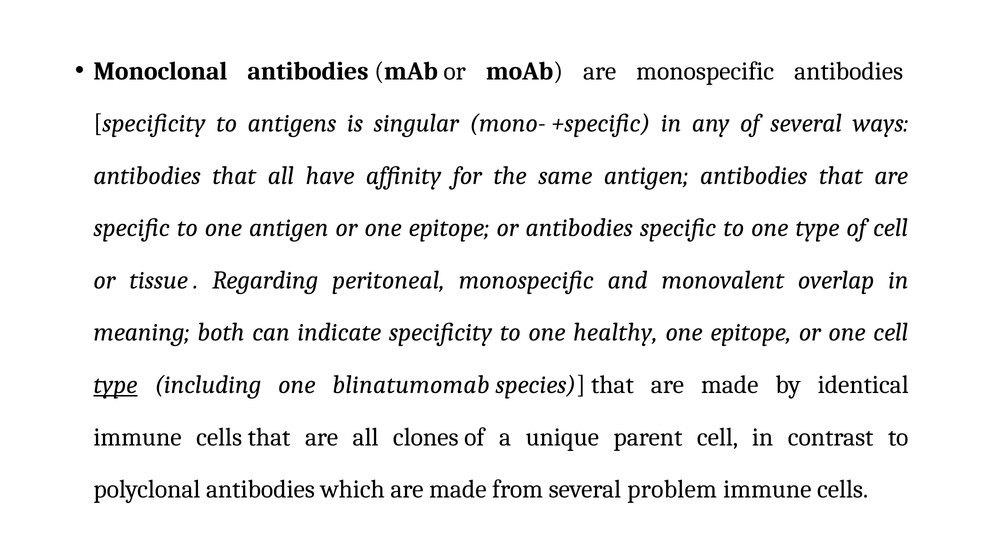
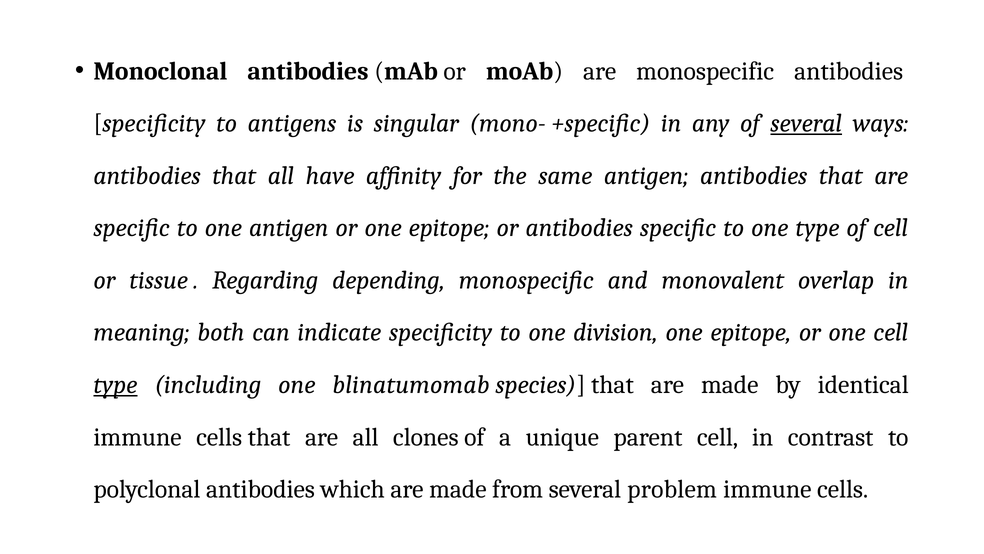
several underline: none -> present (806, 123)
peritoneal: peritoneal -> depending (389, 280)
healthy: healthy -> division (616, 332)
